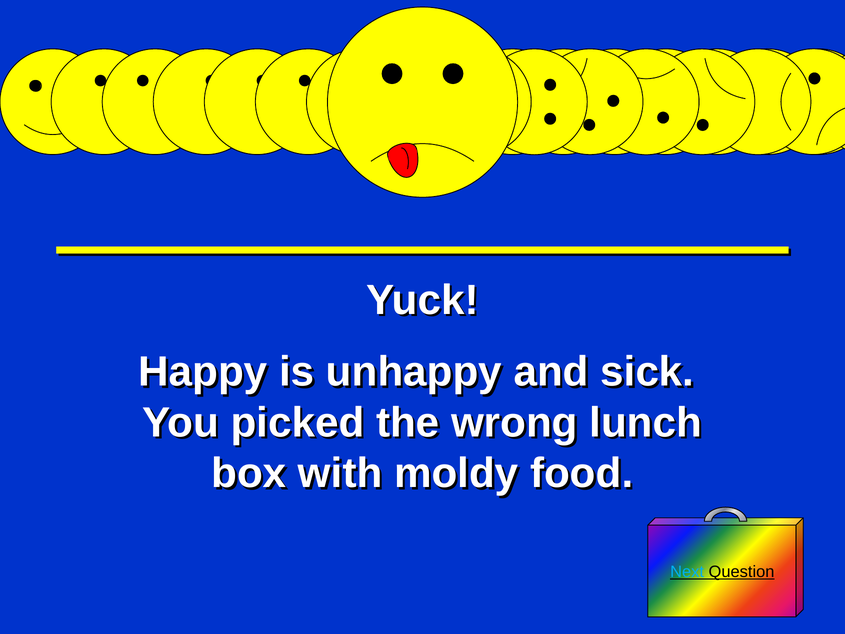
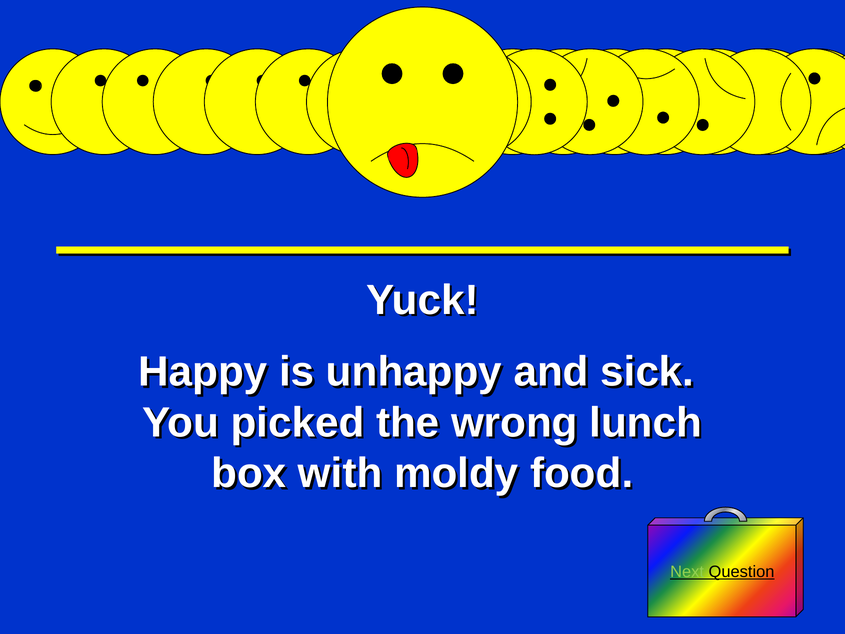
Next colour: light blue -> light green (687, 571)
